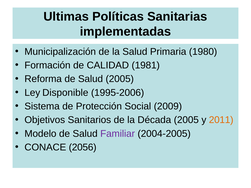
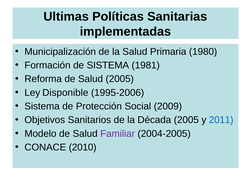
de CALIDAD: CALIDAD -> SISTEMA (108, 65)
2011 colour: orange -> blue (221, 120)
2056: 2056 -> 2010 (83, 147)
